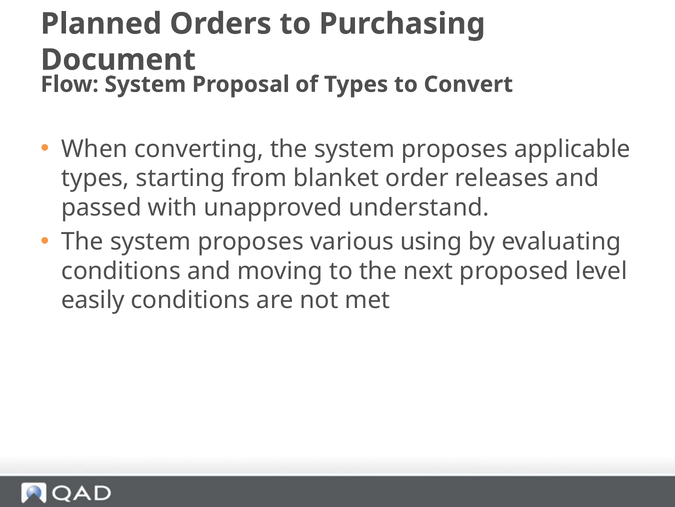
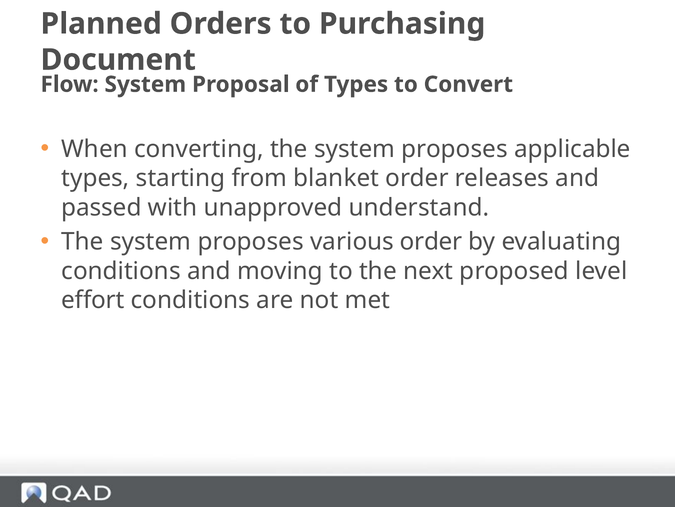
various using: using -> order (431, 241)
easily: easily -> effort (93, 300)
